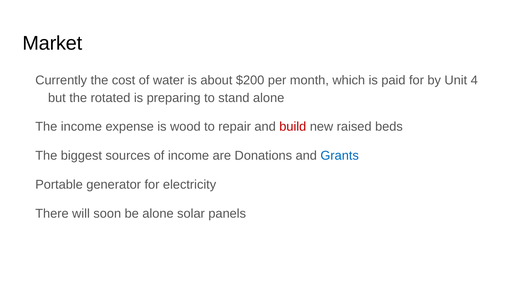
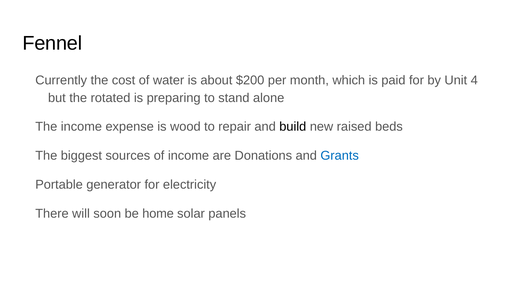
Market: Market -> Fennel (52, 43)
build colour: red -> black (293, 127)
be alone: alone -> home (158, 214)
